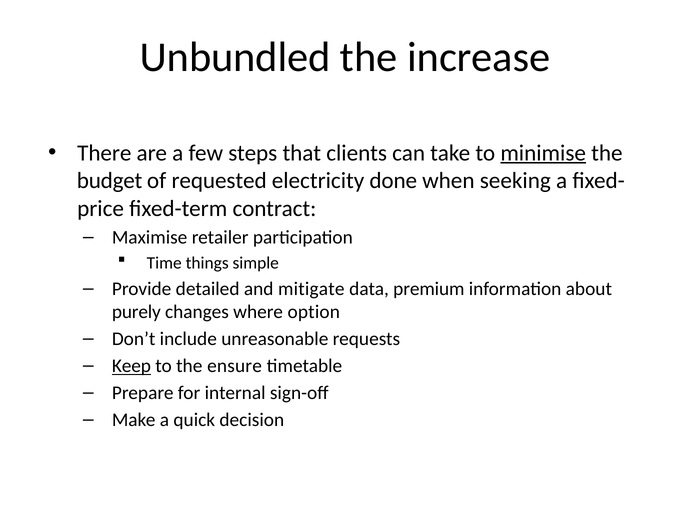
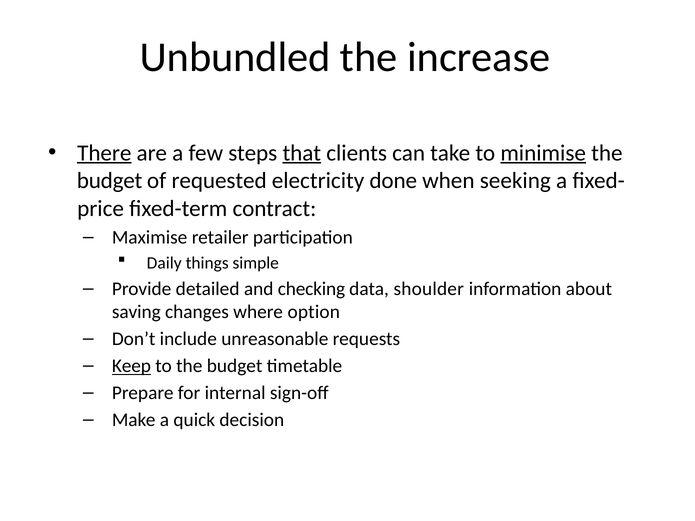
There underline: none -> present (104, 153)
that underline: none -> present (302, 153)
Time: Time -> Daily (164, 263)
mitigate: mitigate -> checking (311, 289)
premium: premium -> shoulder (429, 289)
purely: purely -> saving (136, 312)
to the ensure: ensure -> budget (235, 366)
